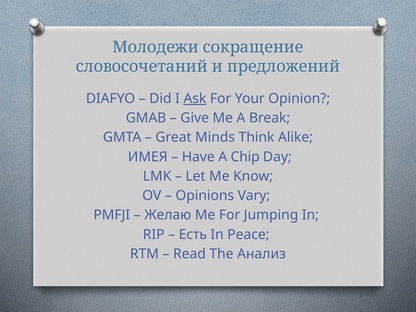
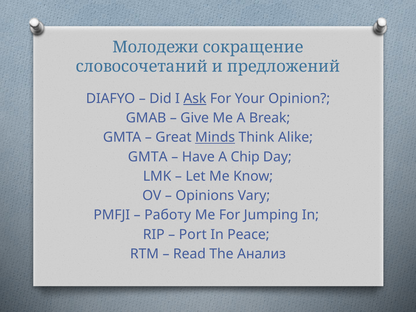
Minds underline: none -> present (215, 137)
ИМЕЯ: ИМЕЯ -> GMTA (148, 157)
Желаю: Желаю -> Работу (168, 215)
Есть: Есть -> Port (193, 234)
